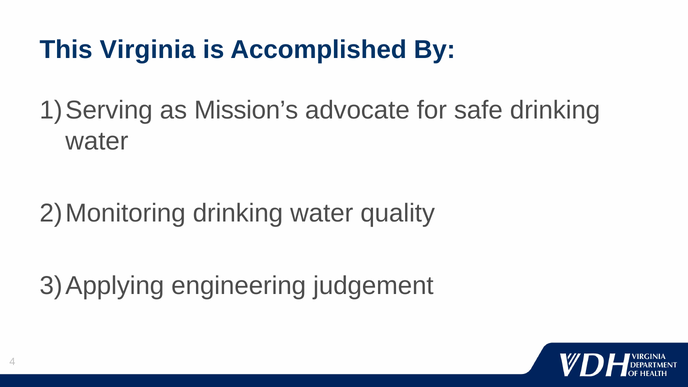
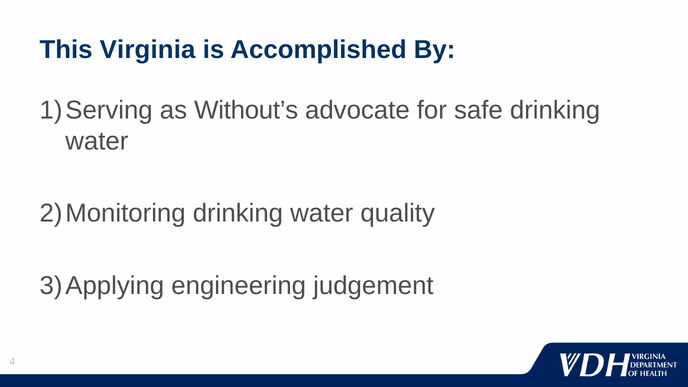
Mission’s: Mission’s -> Without’s (246, 110)
